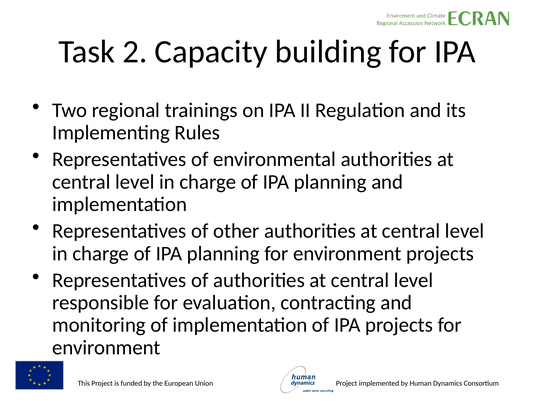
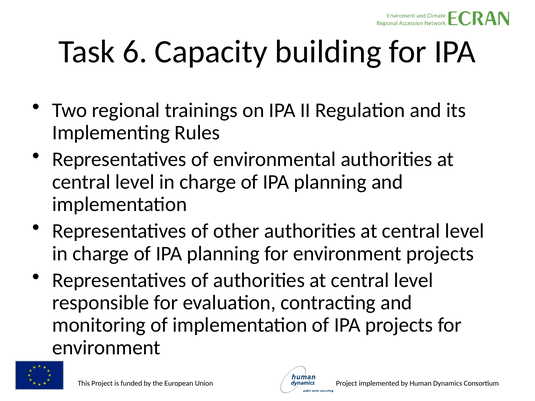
2: 2 -> 6 (135, 52)
